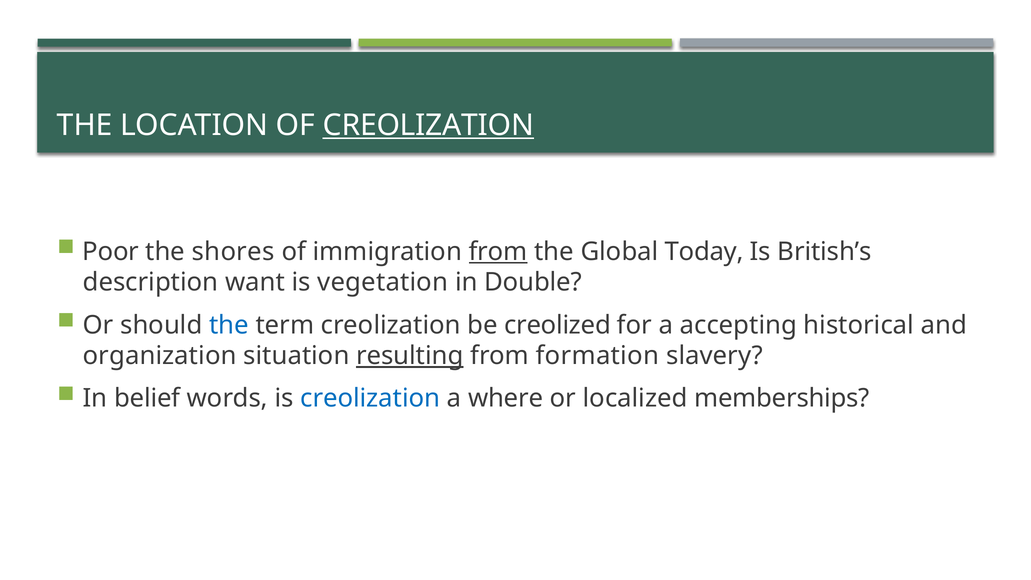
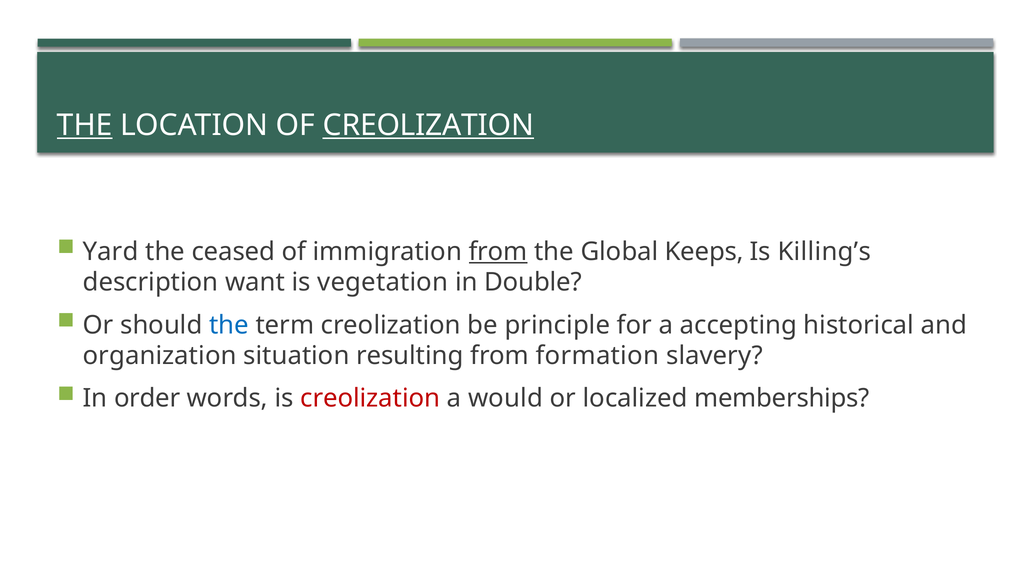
THE underline: none -> present (85, 125)
Poor: Poor -> Yard (111, 252)
shores: shores -> ceased (233, 252)
Today: Today -> Keeps (704, 252)
British’s: British’s -> Killing’s (824, 252)
creolized: creolized -> principle (557, 325)
resulting underline: present -> none (410, 356)
belief: belief -> order (147, 398)
creolization colour: blue -> red (370, 398)
where: where -> would (506, 398)
